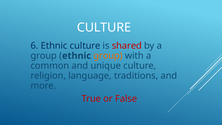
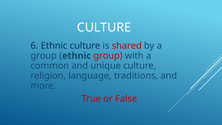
group colour: orange -> red (108, 56)
